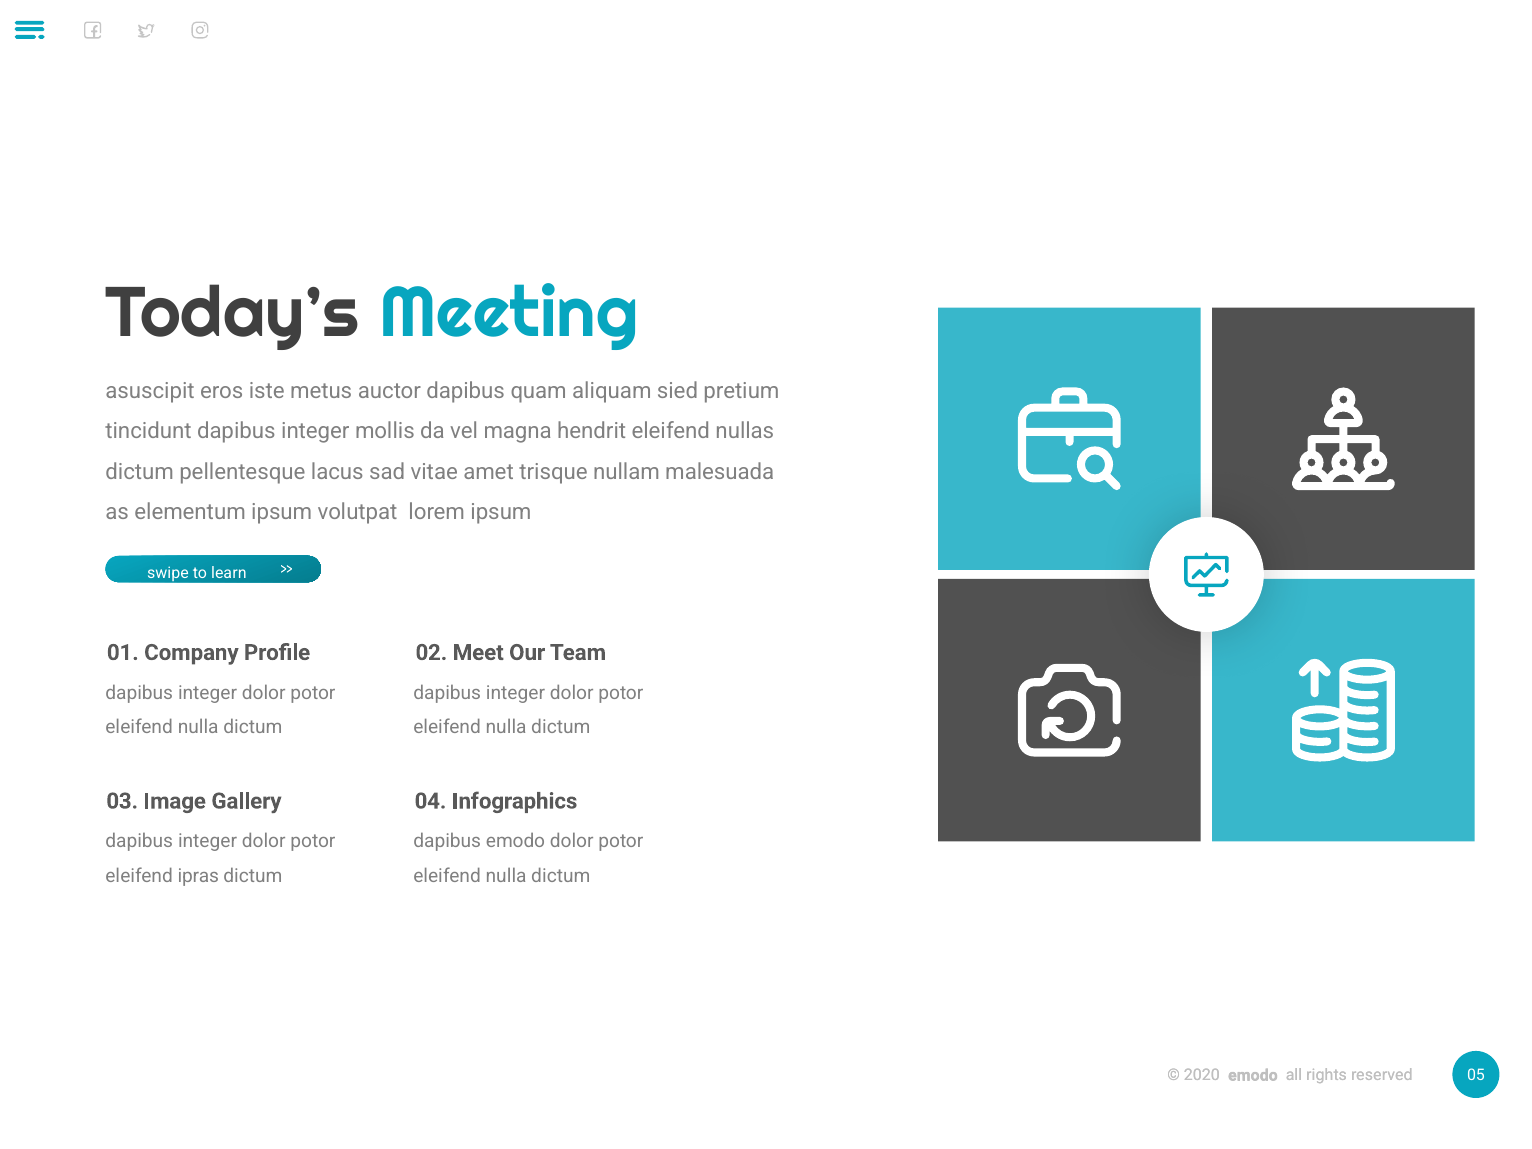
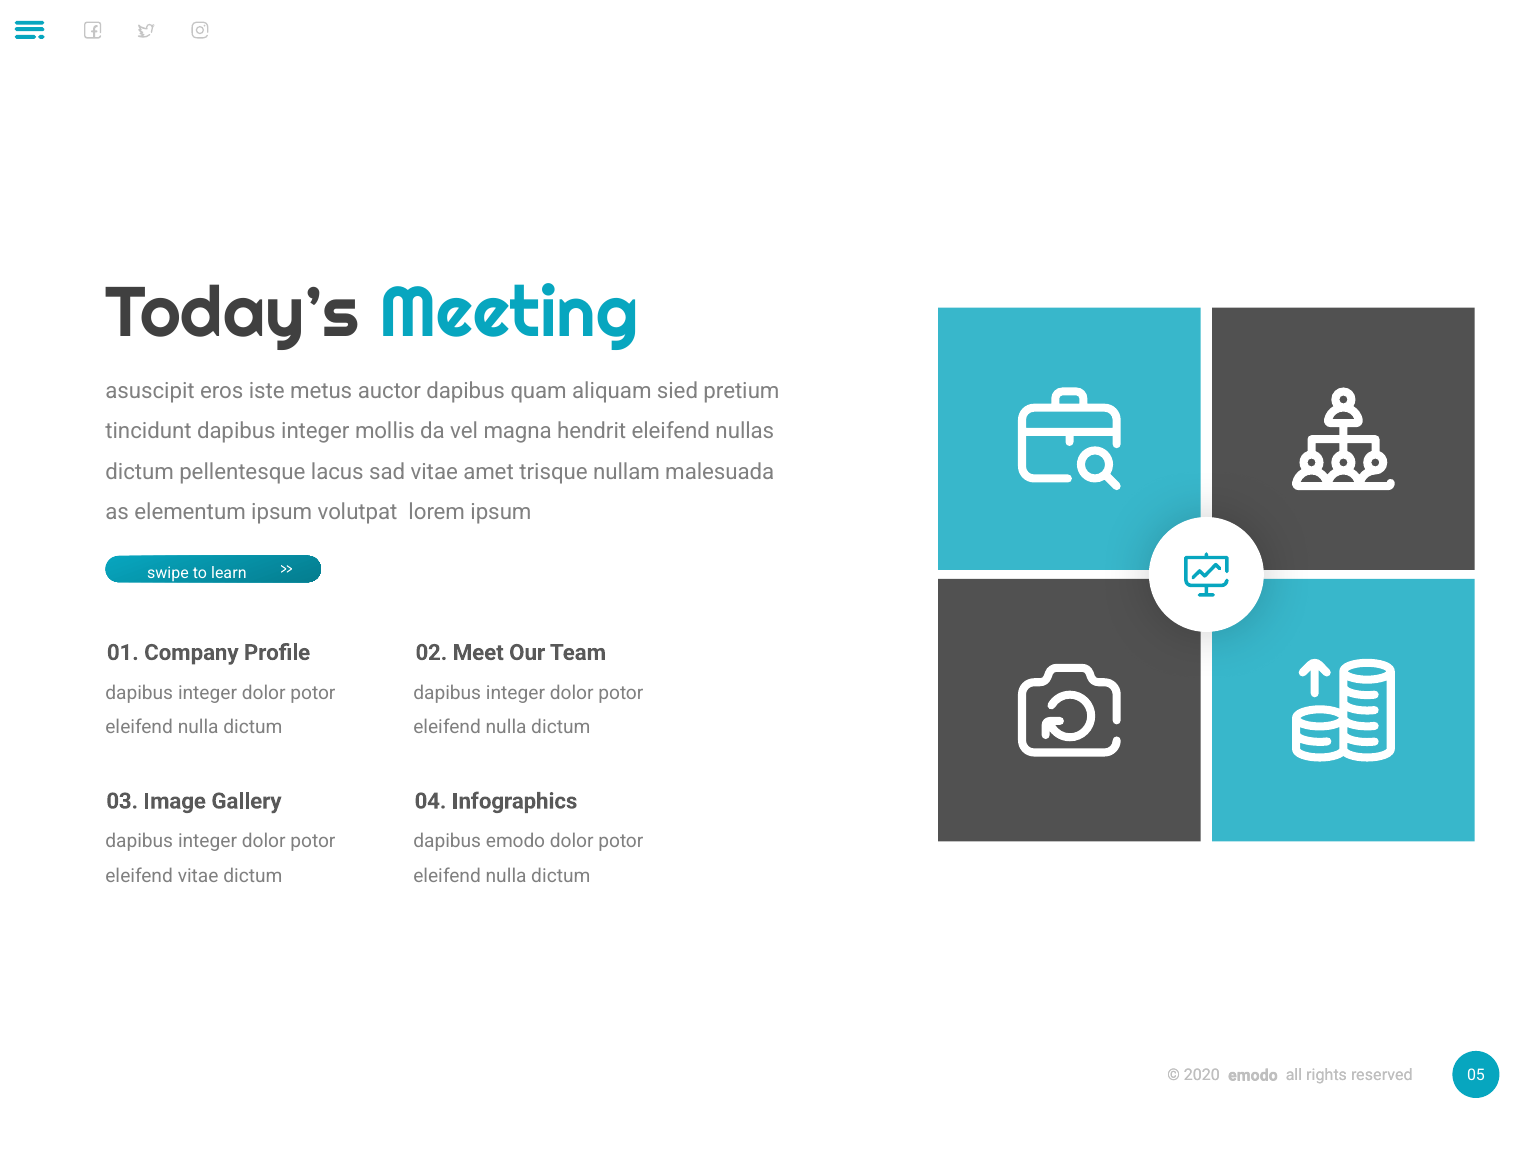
eleifend ipras: ipras -> vitae (198, 876)
